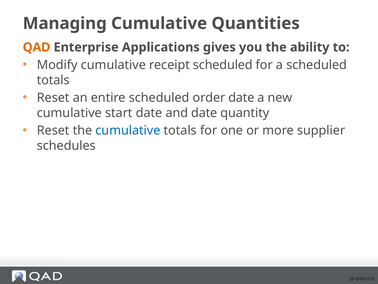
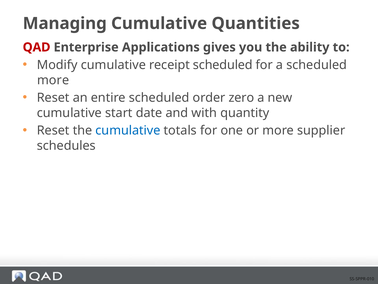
QAD colour: orange -> red (37, 47)
totals: totals -> more (53, 80)
order date: date -> zero (241, 98)
and date: date -> with (204, 113)
